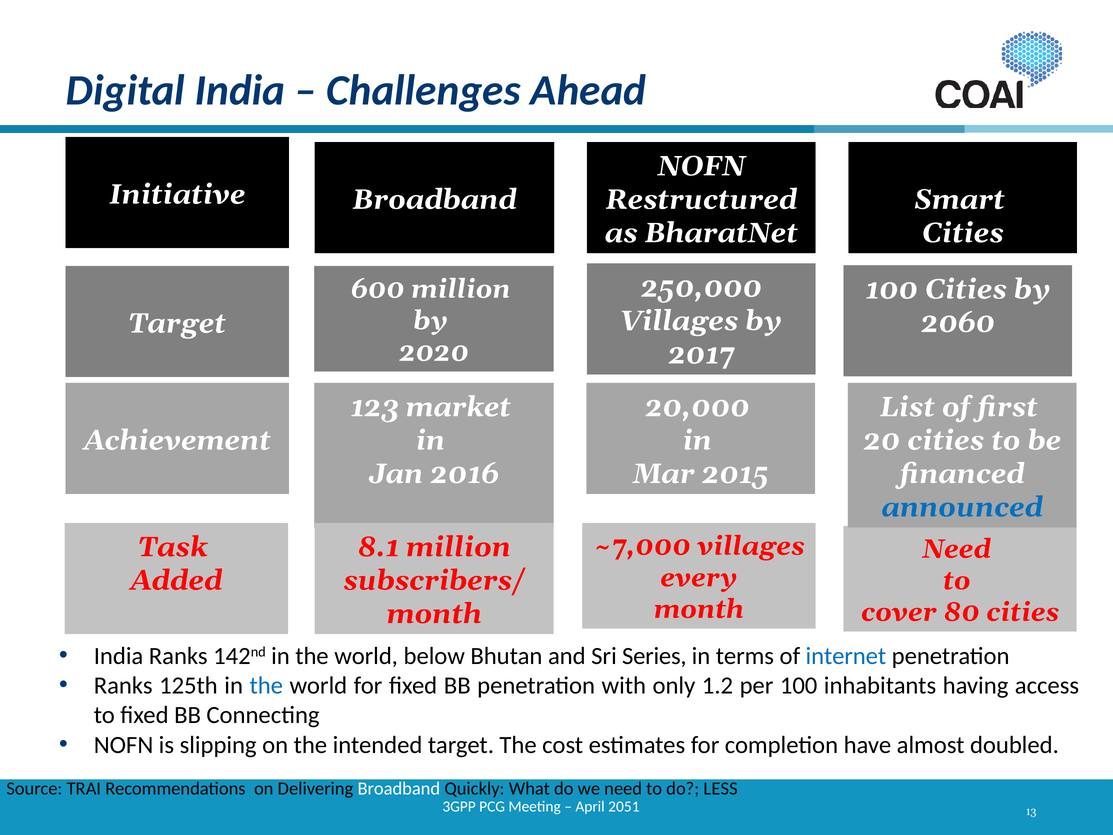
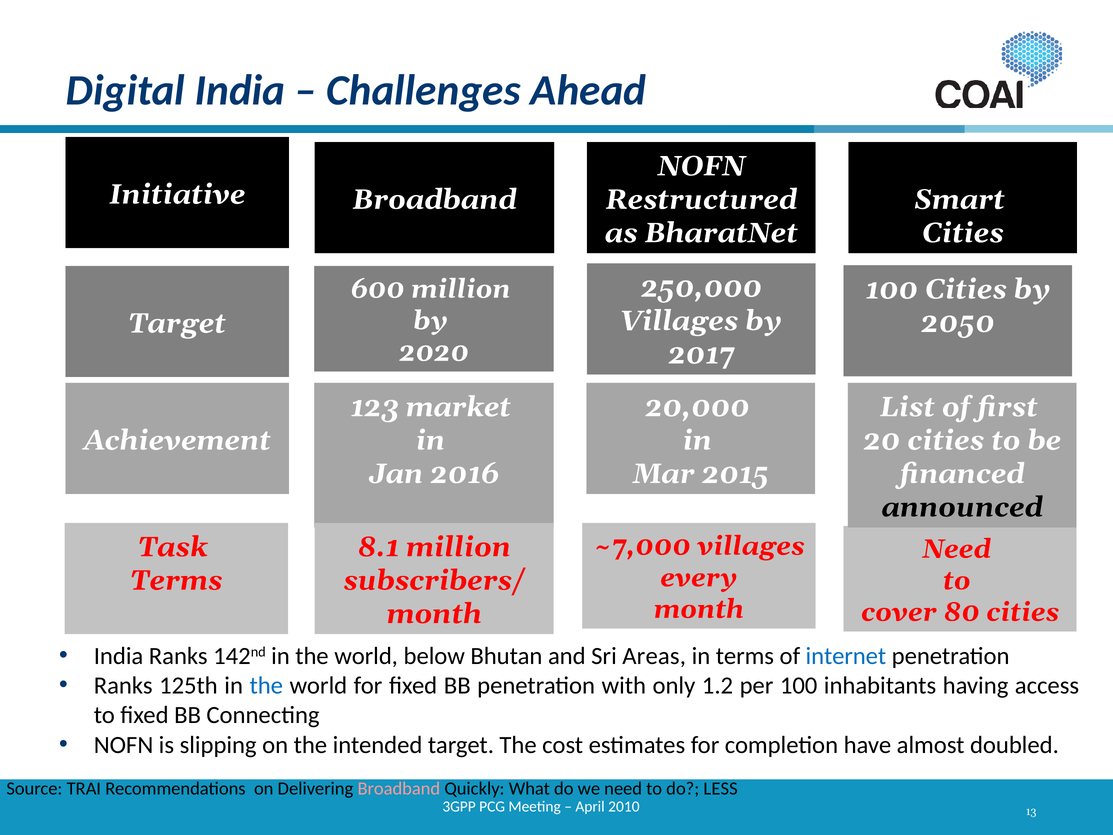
2060: 2060 -> 2050 (958, 323)
announced colour: blue -> black (962, 507)
Added: Added -> Terms (176, 580)
Series: Series -> Areas (654, 656)
Broadband colour: white -> pink (399, 788)
2051: 2051 -> 2010 (624, 806)
